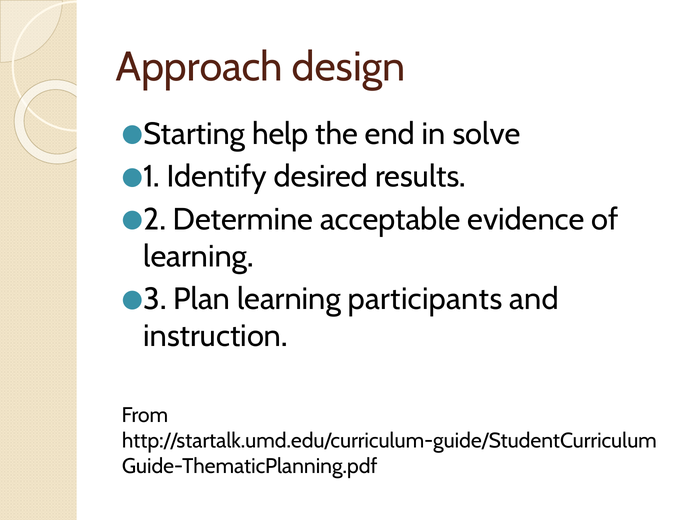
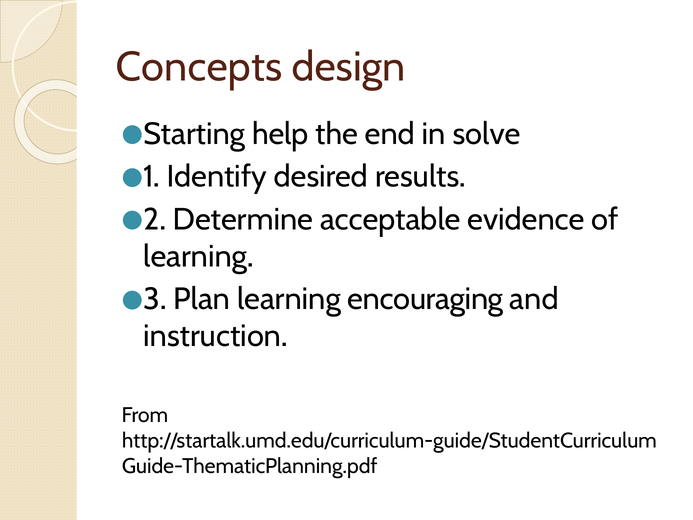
Approach: Approach -> Concepts (199, 67)
participants: participants -> encouraging (425, 299)
